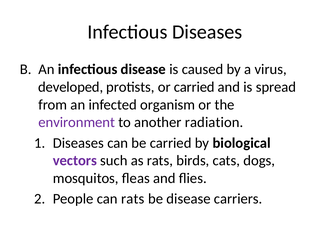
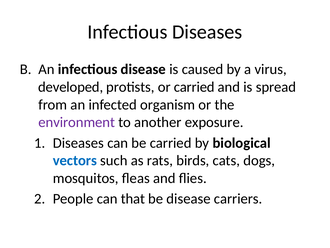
radiation: radiation -> exposure (214, 122)
vectors colour: purple -> blue (75, 160)
can rats: rats -> that (133, 198)
